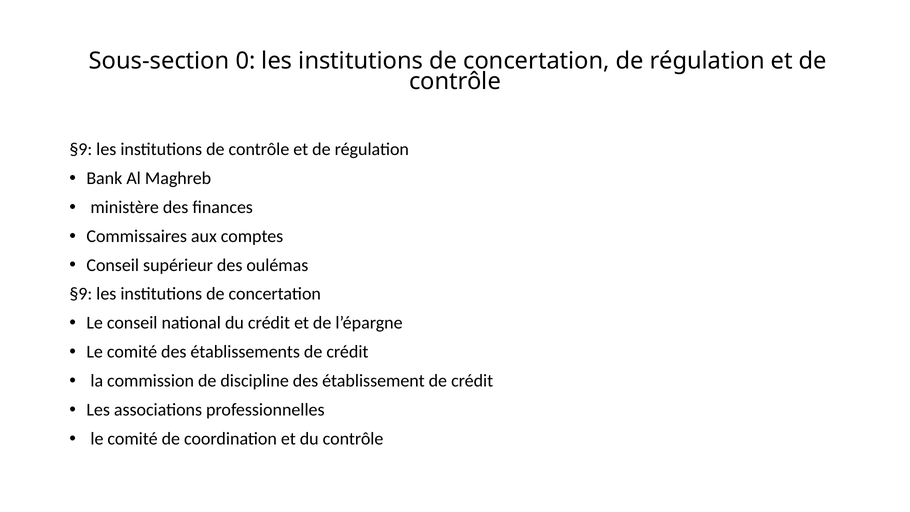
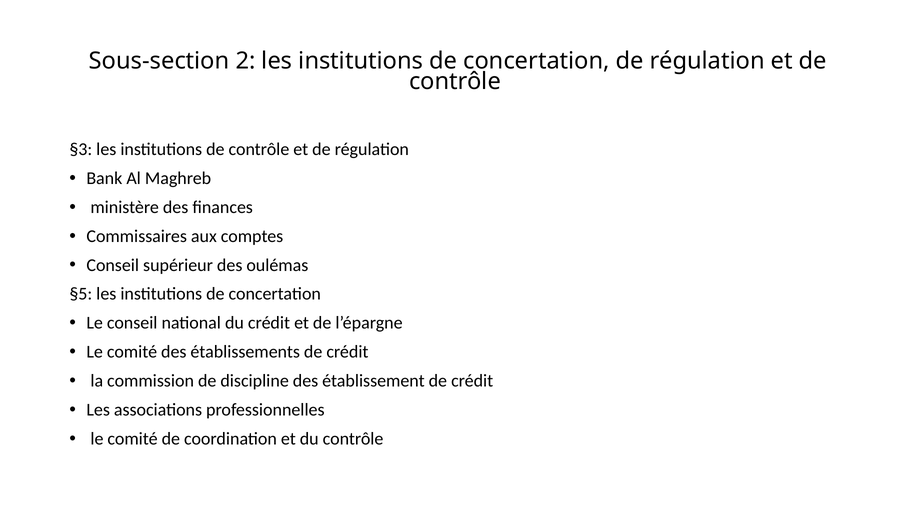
0: 0 -> 2 (245, 61)
§9: §9 -> §3 (81, 149)
§9: §9 -> §5 (81, 294)
